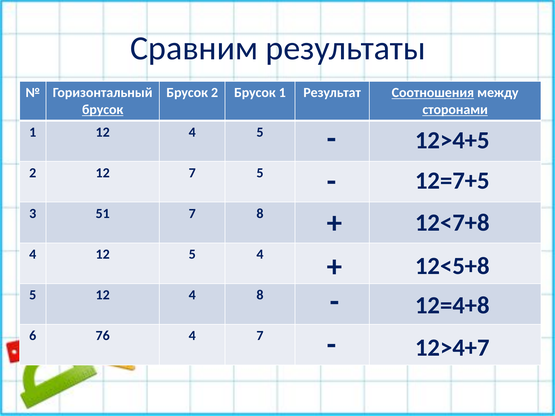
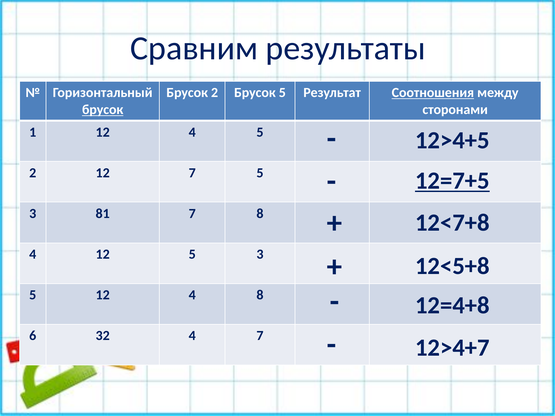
Брусок 1: 1 -> 5 (282, 93)
сторонами underline: present -> none (455, 110)
12=7+5 underline: none -> present (452, 181)
51: 51 -> 81 (103, 214)
12 5 4: 4 -> 3 (260, 254)
76: 76 -> 32 (103, 336)
